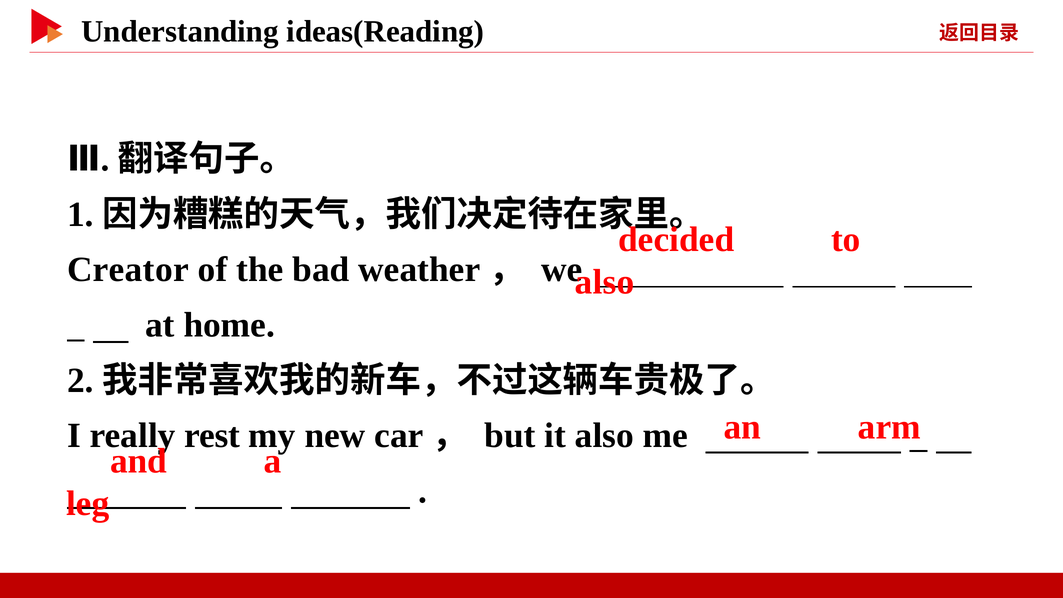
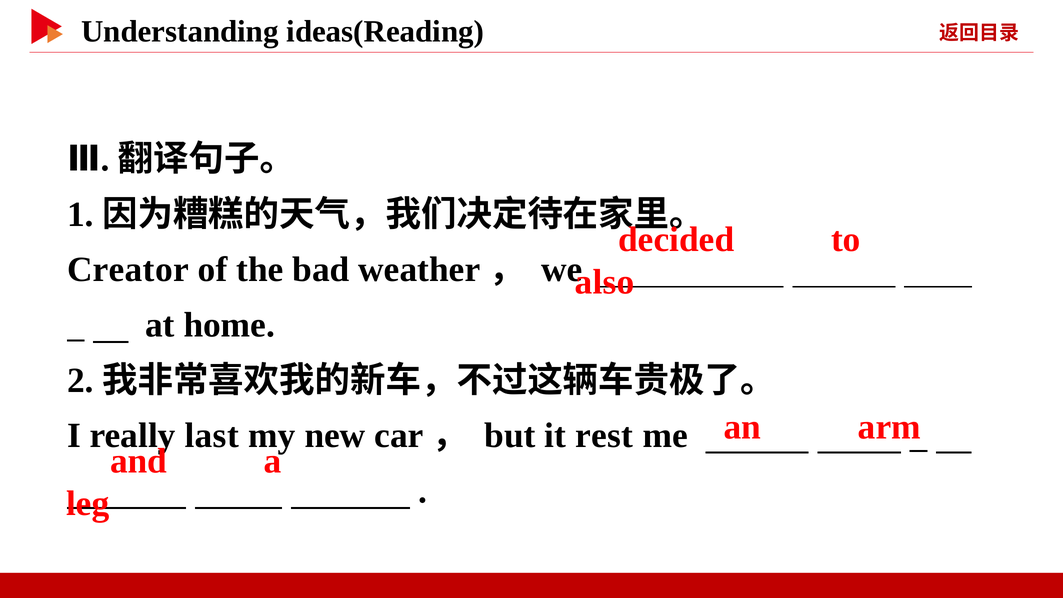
rest: rest -> last (212, 436)
it also: also -> rest (604, 436)
